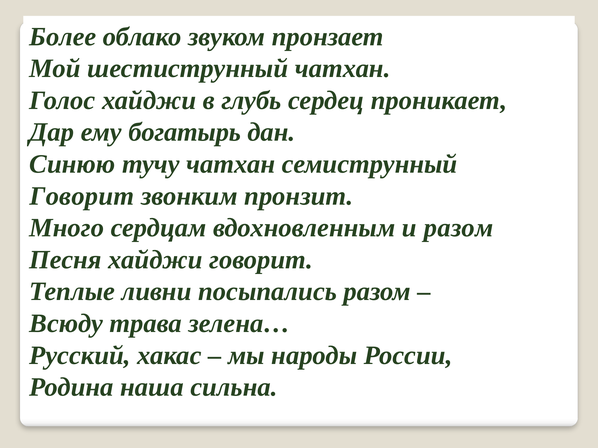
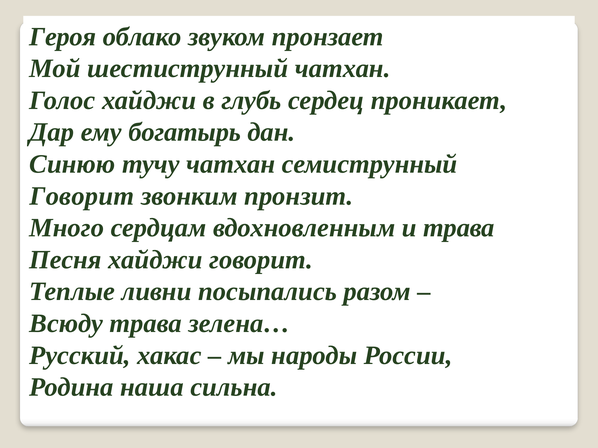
Более: Более -> Героя (63, 37)
и разом: разом -> трава (459, 228)
